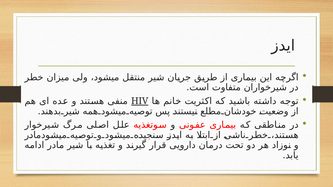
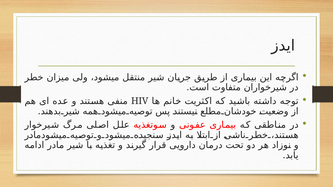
HIV underline: present -> none (140, 101)
